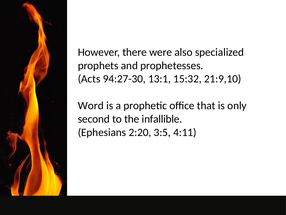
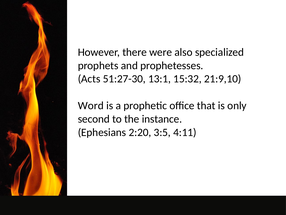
94:27-30: 94:27-30 -> 51:27-30 (124, 79)
infallible: infallible -> instance (162, 119)
